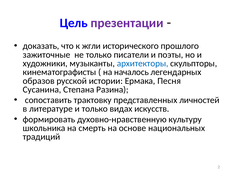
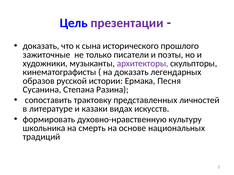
жгли: жгли -> сына (91, 46)
архитекторы colour: blue -> purple (143, 64)
на началось: началось -> доказать (131, 72)
и только: только -> казаки (95, 109)
